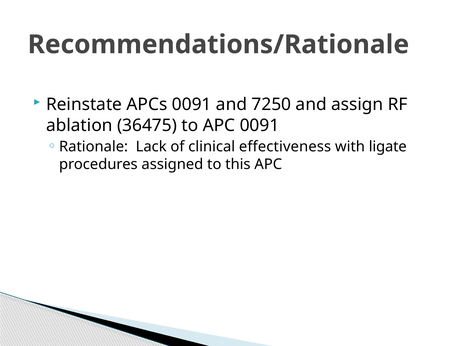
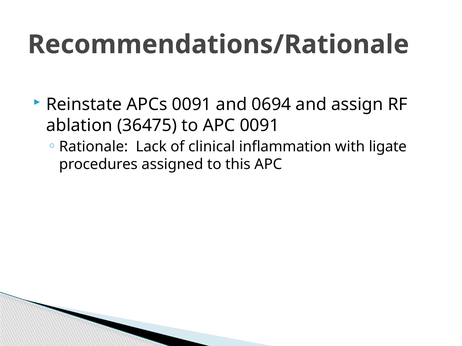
7250: 7250 -> 0694 (271, 105)
effectiveness: effectiveness -> inflammation (285, 147)
